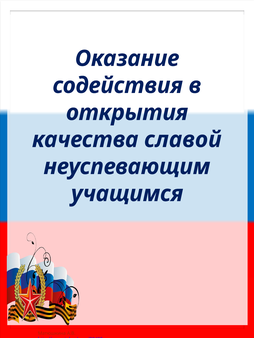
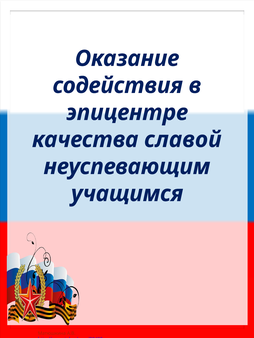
открытия: открытия -> эпицентре (127, 113)
